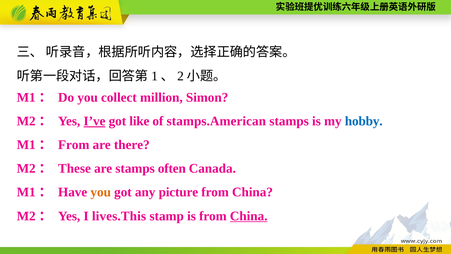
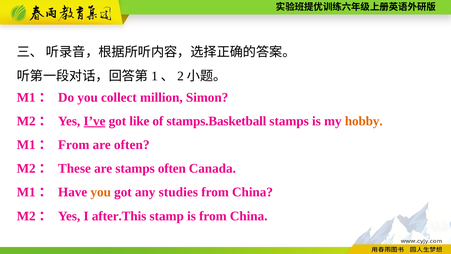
stamps.American: stamps.American -> stamps.Basketball (216, 121)
hobby colour: blue -> orange (364, 121)
are there: there -> often (132, 145)
picture: picture -> studies (178, 192)
lives.This: lives.This -> after.This (119, 216)
China underline: present -> none (249, 216)
